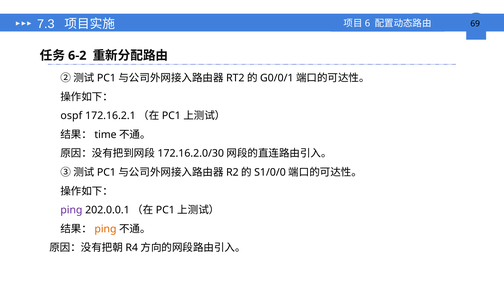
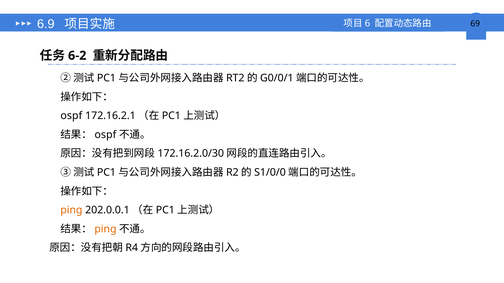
7.3: 7.3 -> 6.9 (46, 24)
time: time -> ospf (105, 135)
ping colour: purple -> orange (71, 210)
